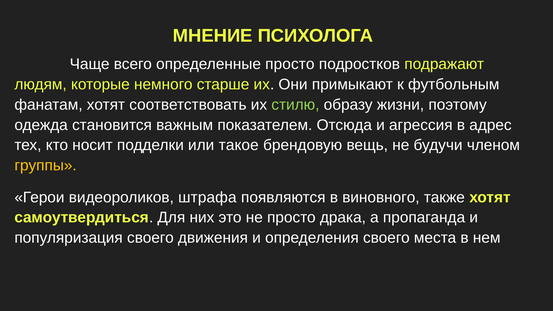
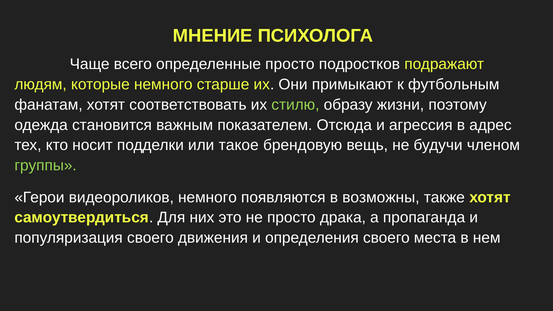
группы colour: yellow -> light green (46, 166)
видеороликов штрафа: штрафа -> немного (207, 197)
виновного: виновного -> возможны (381, 197)
